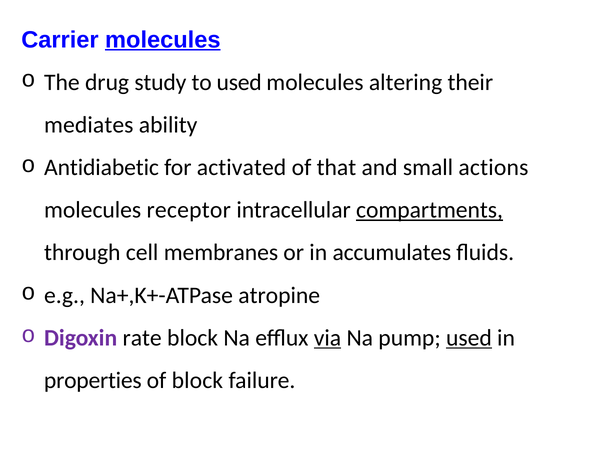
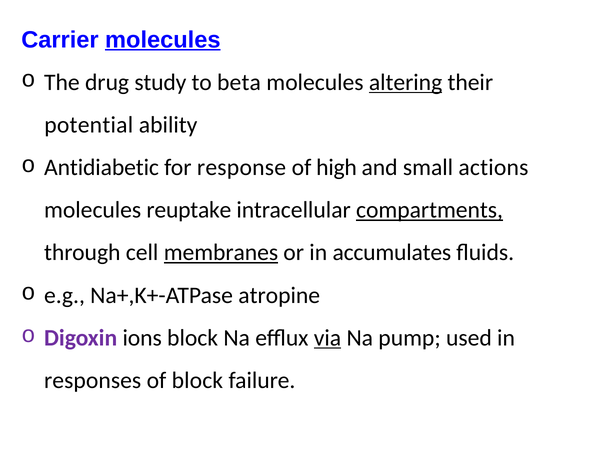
to used: used -> beta (239, 82)
altering underline: none -> present (406, 82)
mediates: mediates -> potential (89, 125)
activated: activated -> response (242, 168)
that: that -> high (337, 168)
receptor: receptor -> reuptake (189, 210)
membranes underline: none -> present (221, 253)
rate: rate -> ions (142, 338)
used underline: present -> none (469, 338)
properties: properties -> responses (93, 380)
